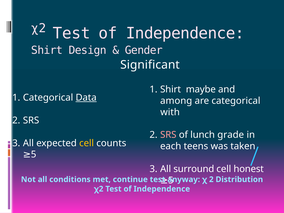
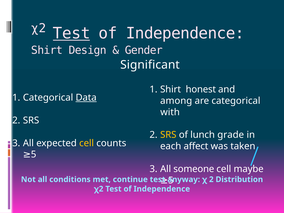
Test underline: none -> present (72, 33)
maybe: maybe -> honest (201, 89)
SRS colour: pink -> yellow (168, 135)
teens: teens -> affect (196, 146)
surround: surround -> someone (194, 169)
honest: honest -> maybe (249, 169)
